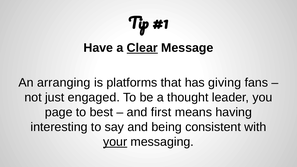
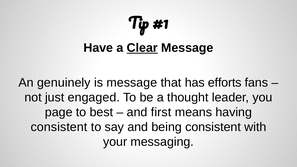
arranging: arranging -> genuinely (64, 83)
is platforms: platforms -> message (132, 83)
giving: giving -> efforts (225, 83)
interesting: interesting -> consistent (59, 127)
your underline: present -> none (115, 142)
